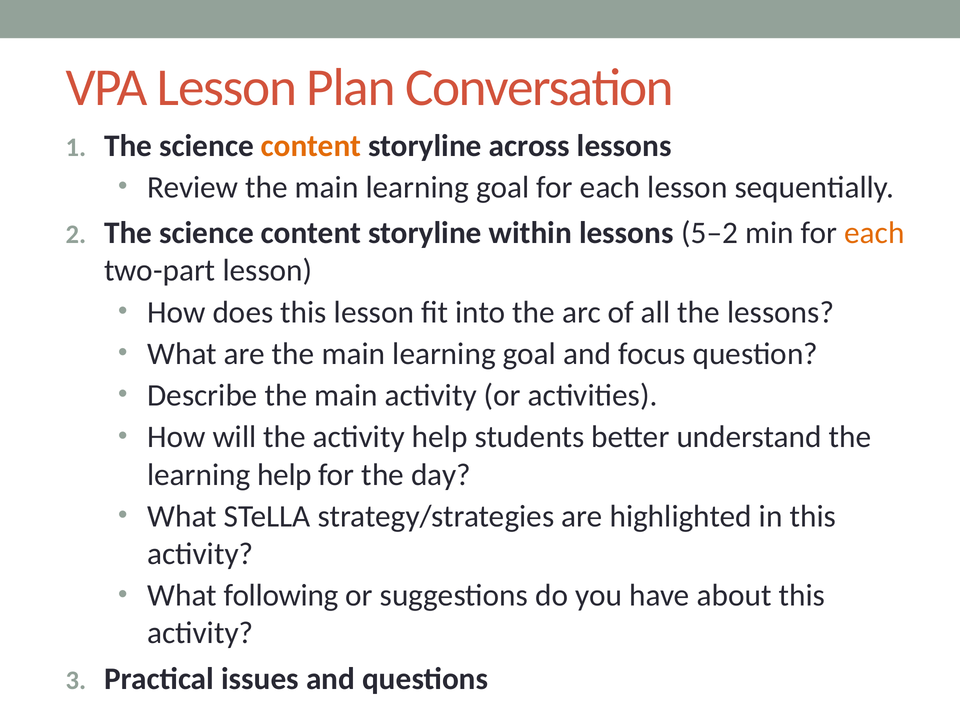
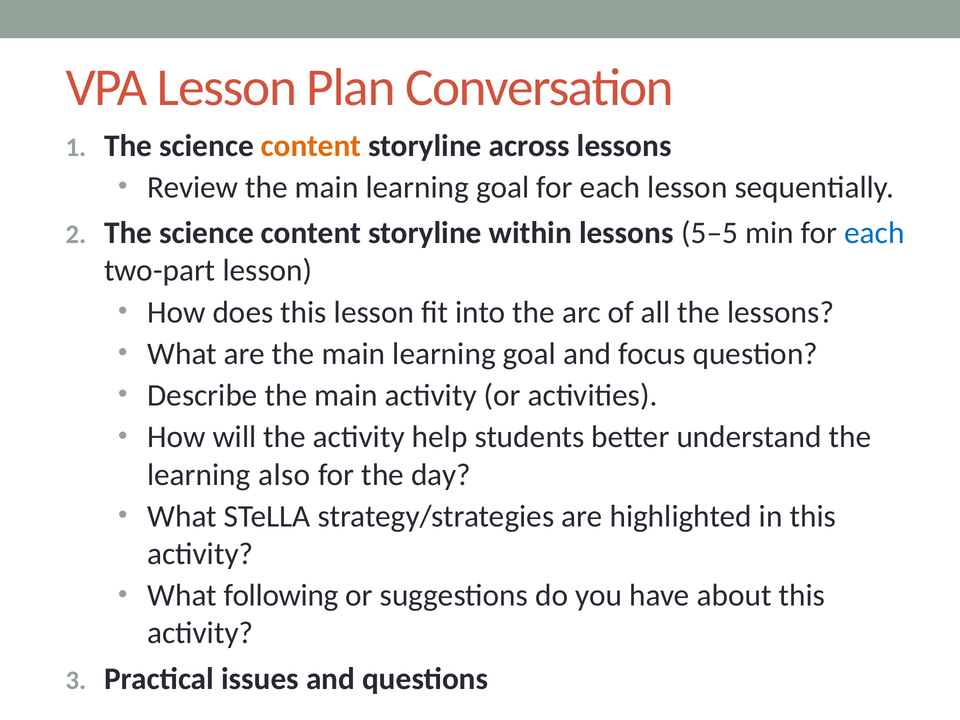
5–2: 5–2 -> 5–5 (710, 233)
each colour: orange -> blue (874, 233)
learning help: help -> also (284, 475)
